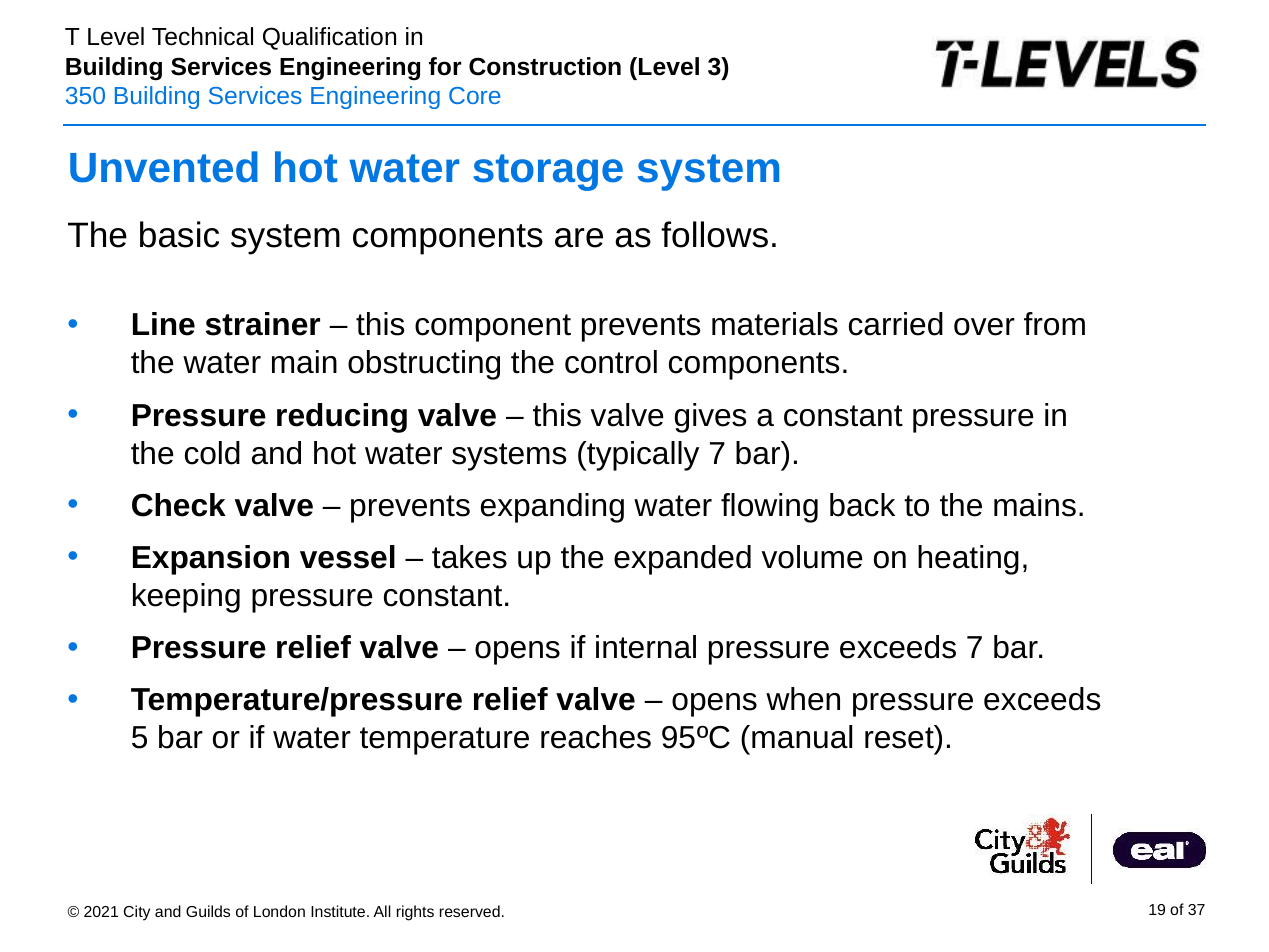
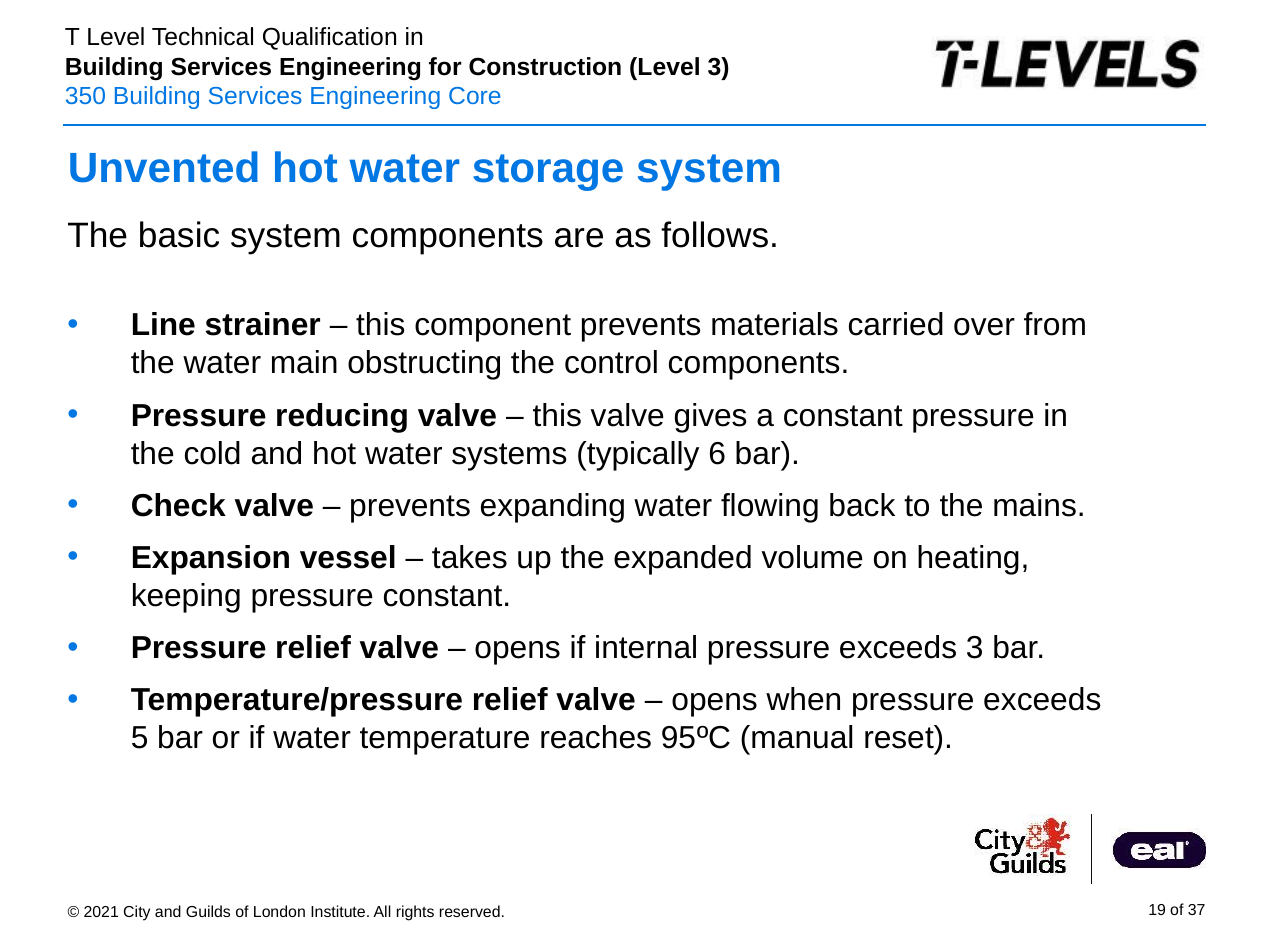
typically 7: 7 -> 6 (717, 454)
exceeds 7: 7 -> 3 (975, 648)
